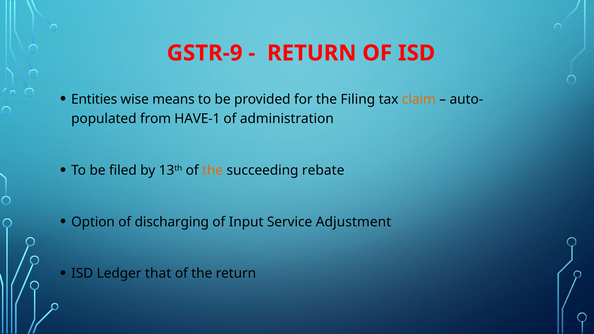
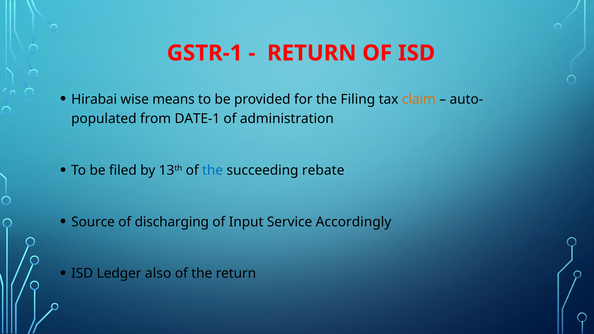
GSTR-9: GSTR-9 -> GSTR-1 (205, 53)
Entities: Entities -> Hirabai (94, 99)
HAVE-1: HAVE-1 -> DATE-1 (197, 119)
the colour: orange -> blue (213, 170)
Option: Option -> Source (93, 222)
Adjustment: Adjustment -> Accordingly (354, 222)
that: that -> also (158, 274)
